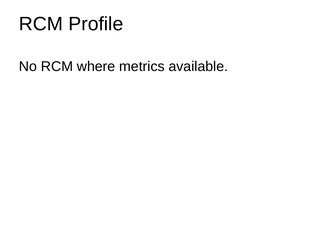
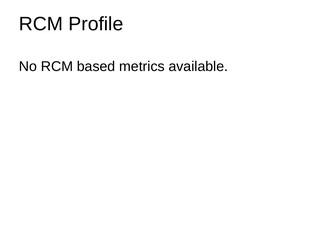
where: where -> based (96, 66)
